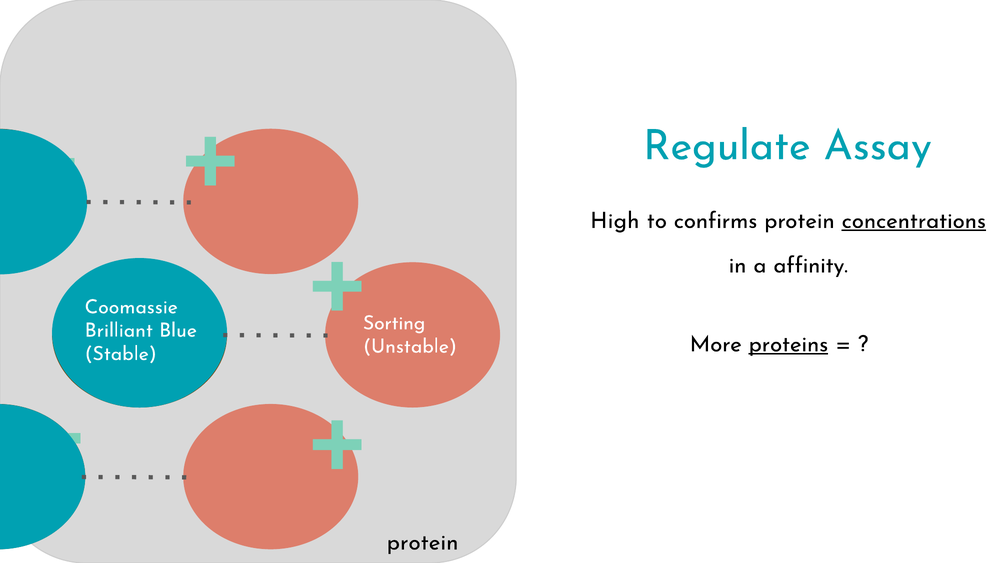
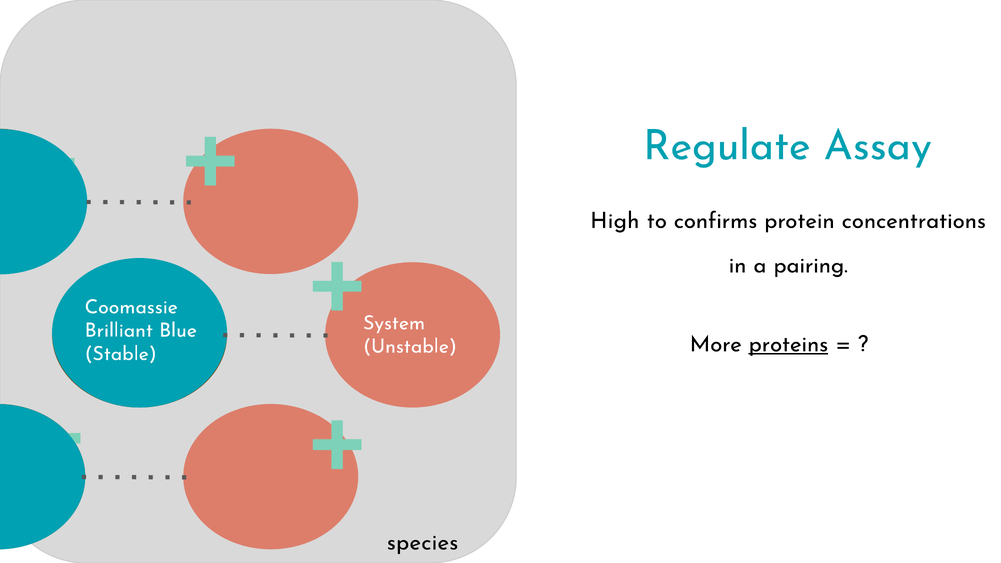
concentrations underline: present -> none (914, 221)
affinity: affinity -> pairing (811, 265)
Sorting: Sorting -> System (394, 323)
protein: protein -> species (423, 542)
